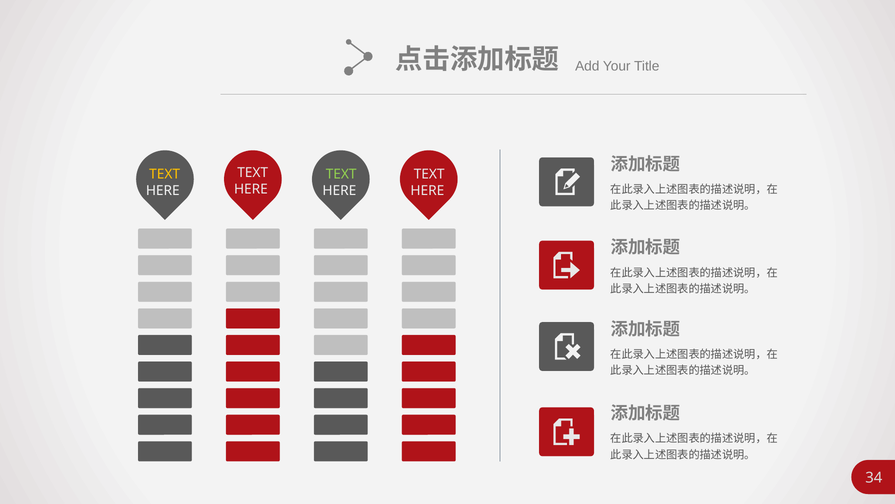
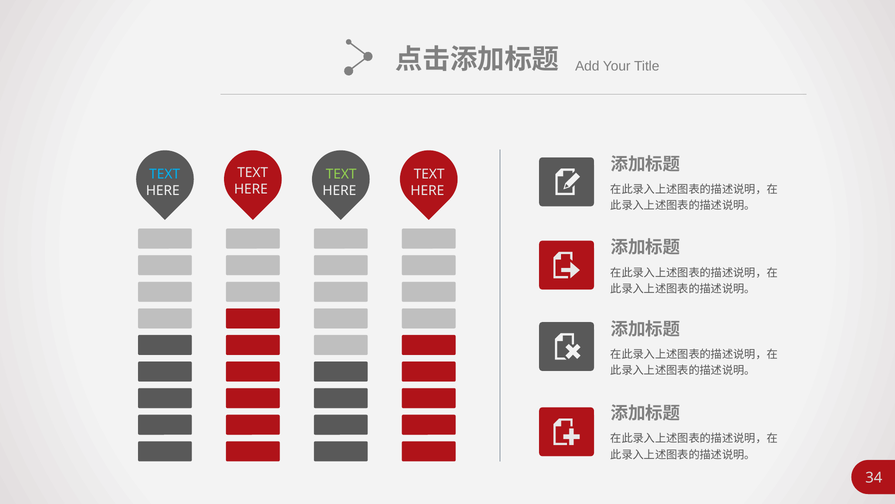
TEXT colour: yellow -> light blue (165, 174)
